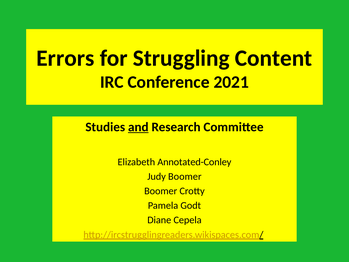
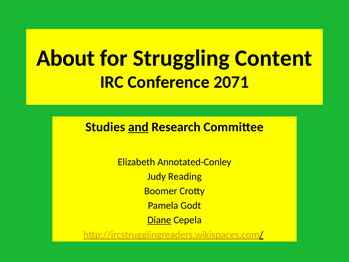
Errors: Errors -> About (66, 58)
2021: 2021 -> 2071 (231, 82)
Judy Boomer: Boomer -> Reading (185, 176)
Diane underline: none -> present (159, 220)
